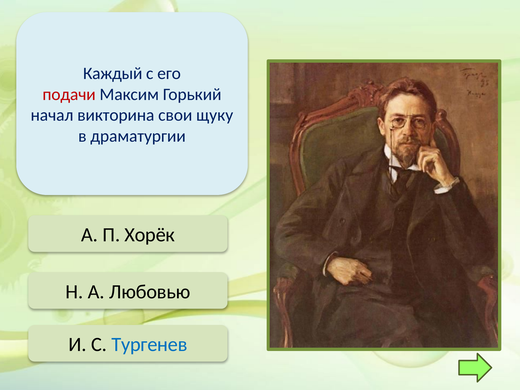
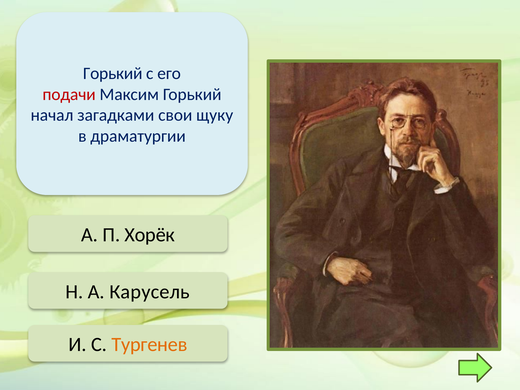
Каждый: Каждый -> Горький (113, 74)
викторина: викторина -> загадками (116, 115)
Любовью: Любовью -> Карусель (150, 292)
Тургенев colour: blue -> orange (150, 345)
